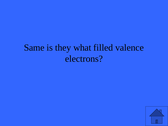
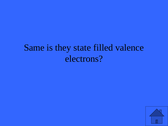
what: what -> state (82, 48)
